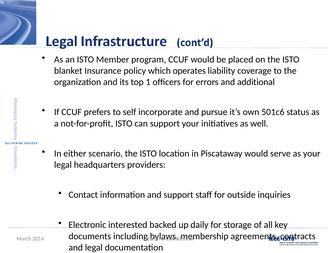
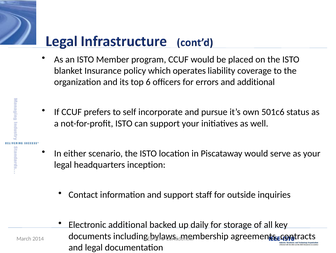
1: 1 -> 6 (148, 82)
providers: providers -> inception (146, 164)
Electronic interested: interested -> additional (128, 224)
